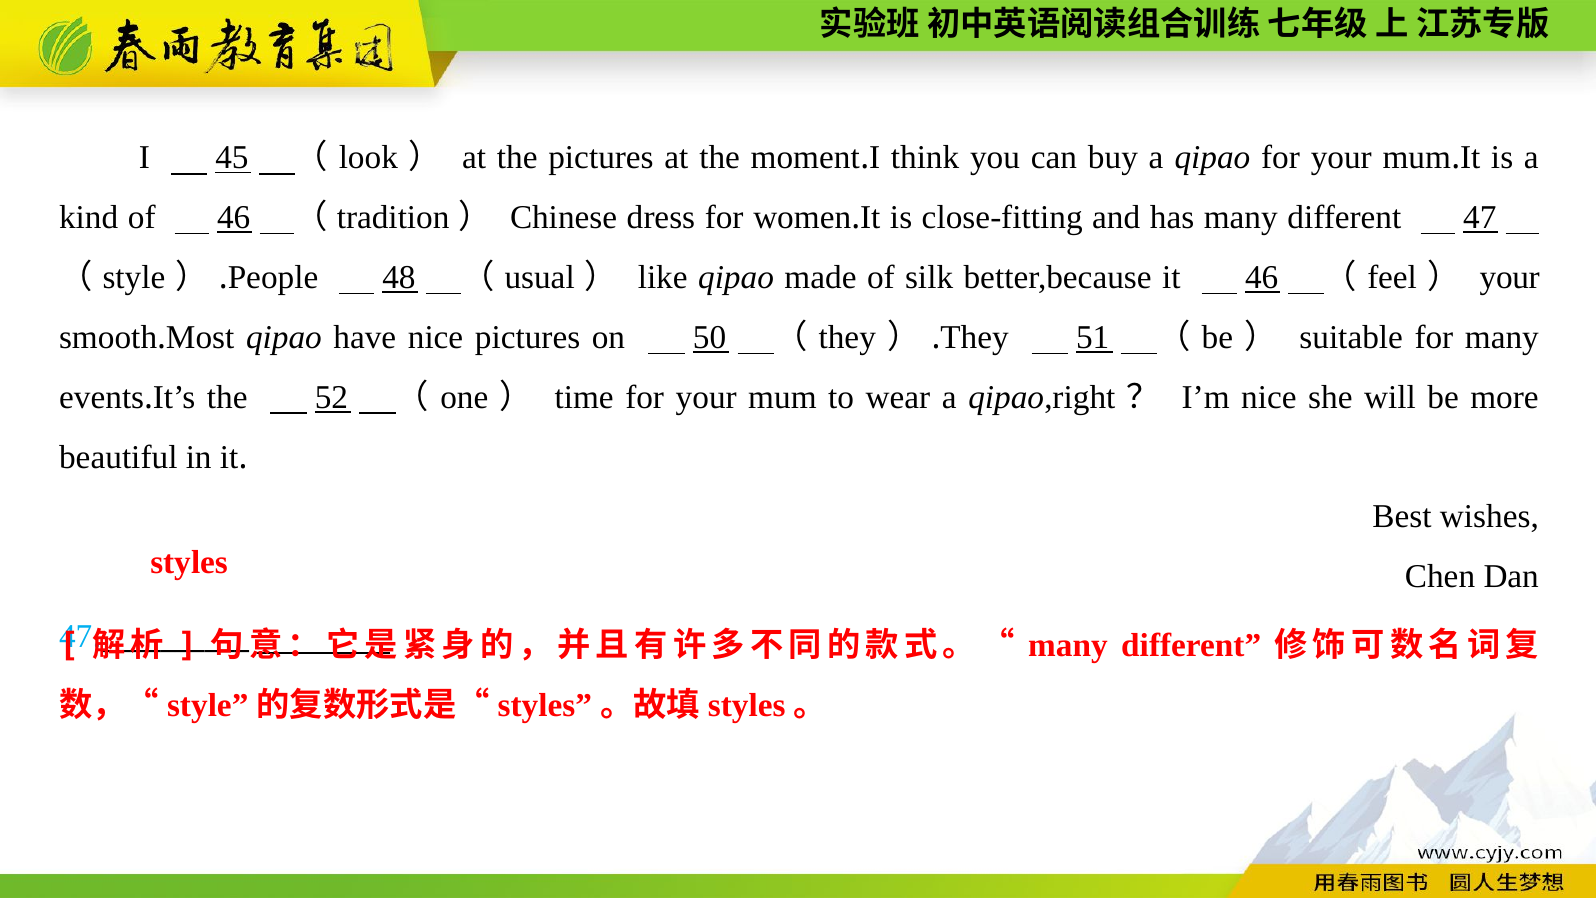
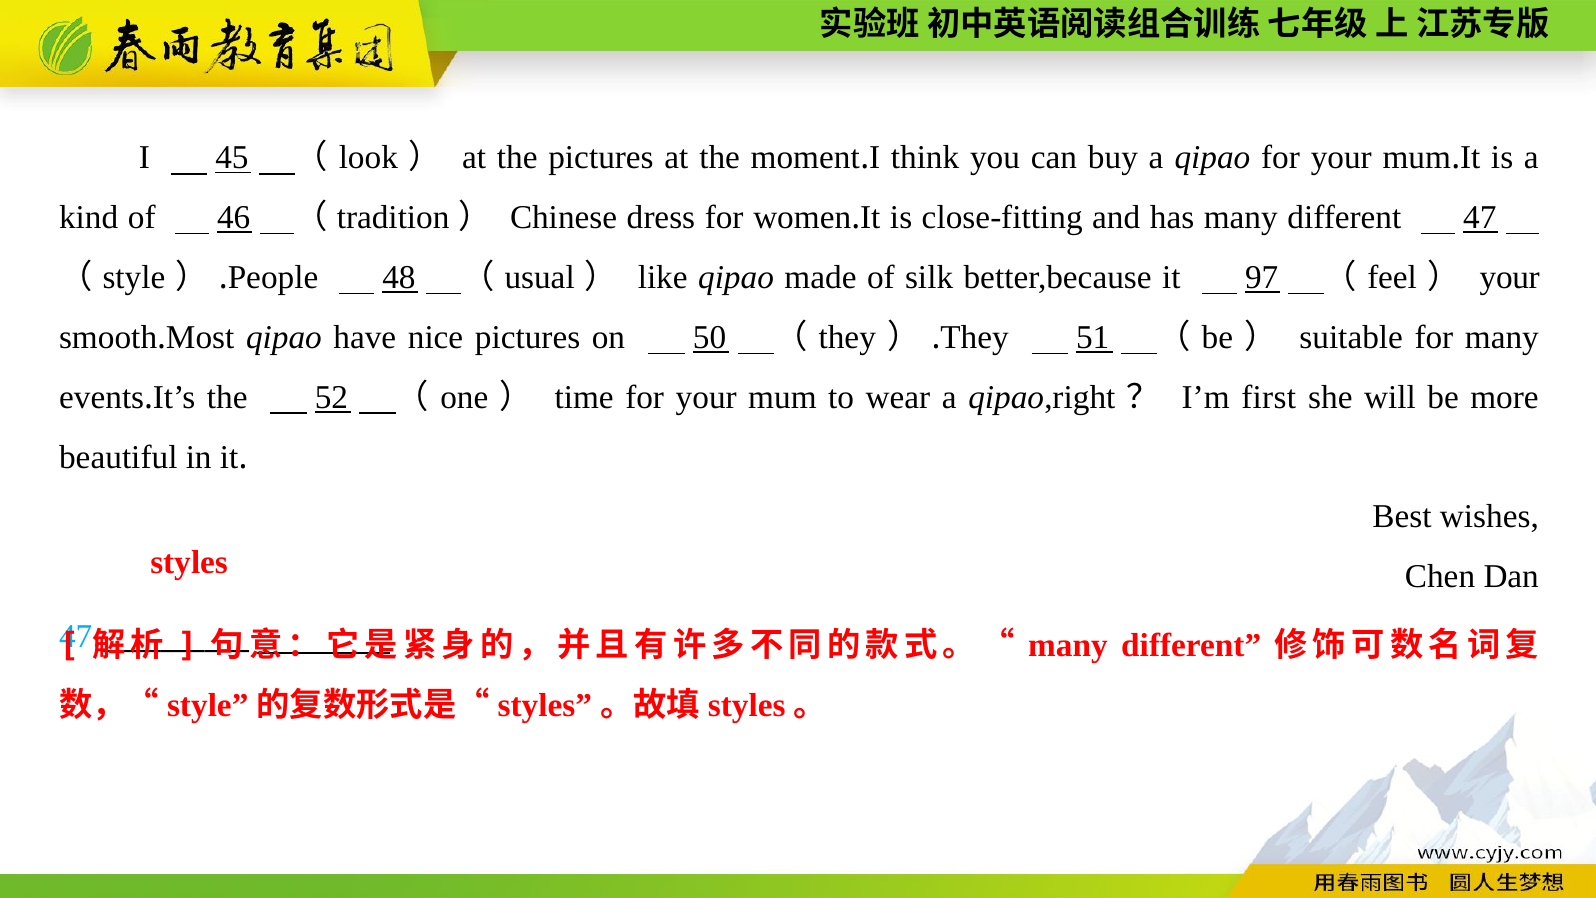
it 46: 46 -> 97 (1262, 277)
I’m nice: nice -> first (1269, 397)
